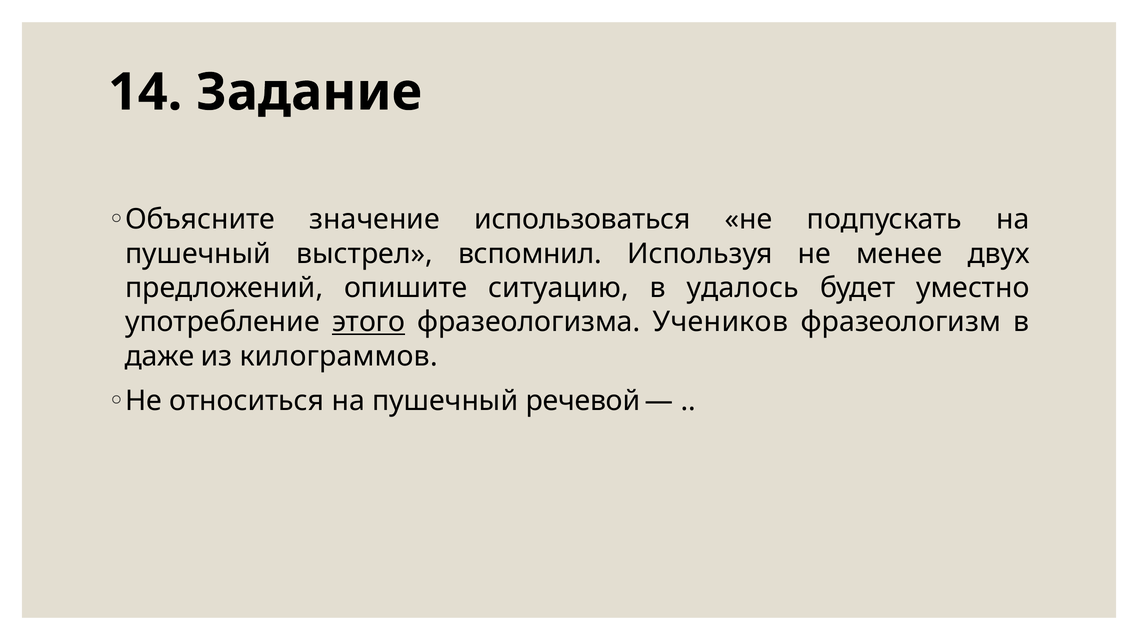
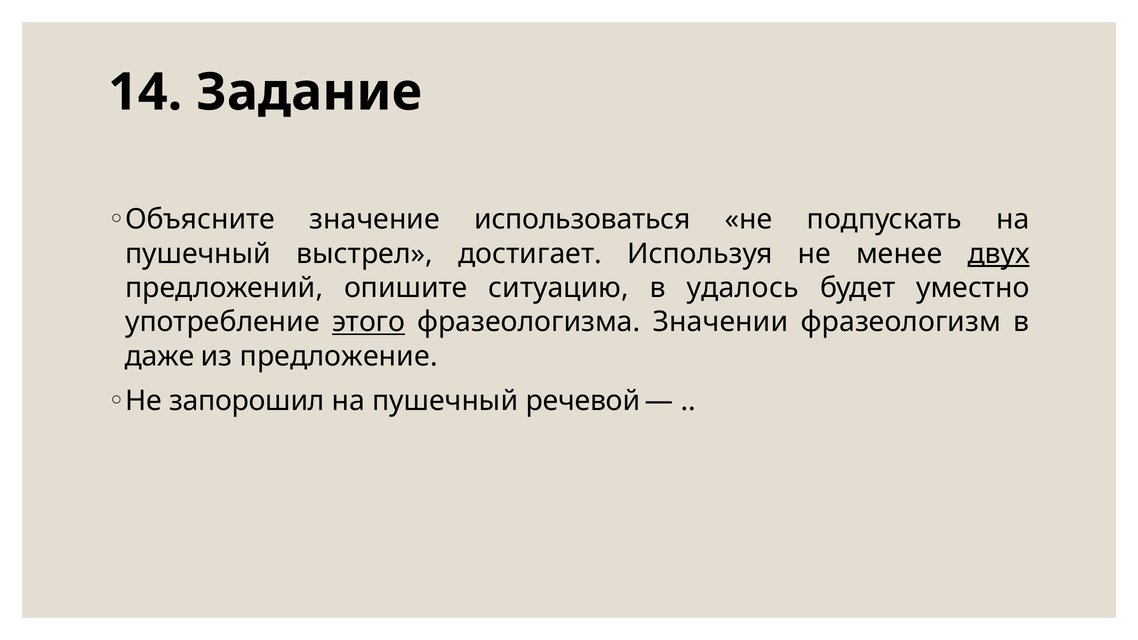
вспомнил: вспомнил -> достигает (530, 254)
двух underline: none -> present (999, 254)
Учеников: Учеников -> Значении (721, 322)
килограммов: килограммов -> предложение (339, 356)
относиться: относиться -> запорошил (247, 401)
